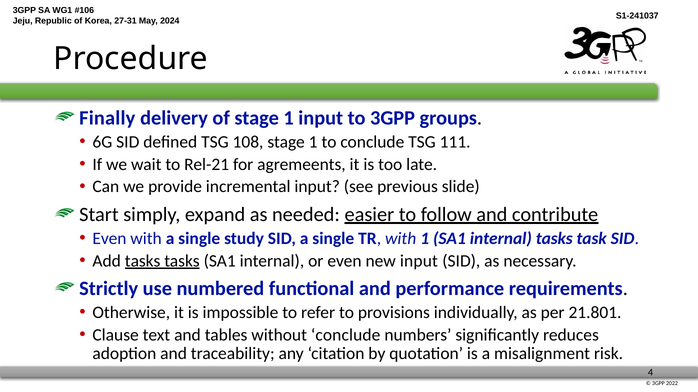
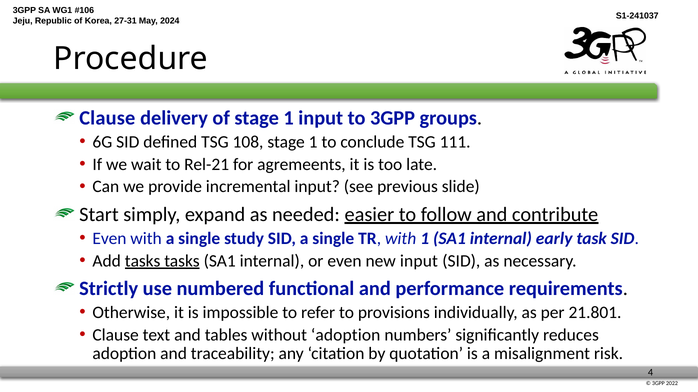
Finally: Finally -> Clause (107, 118)
internal tasks: tasks -> early (554, 239)
without conclude: conclude -> adoption (346, 335)
